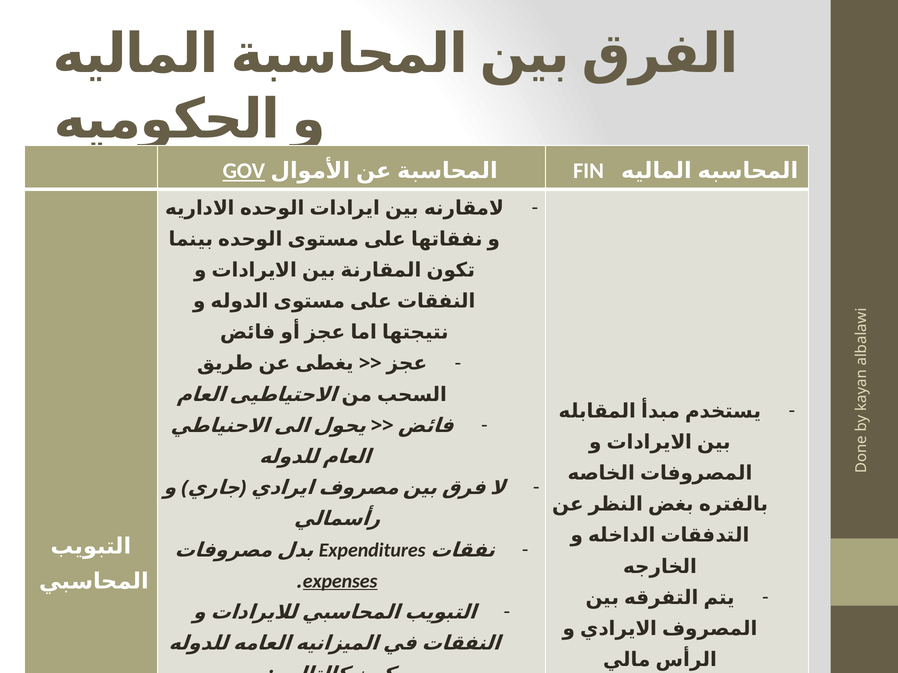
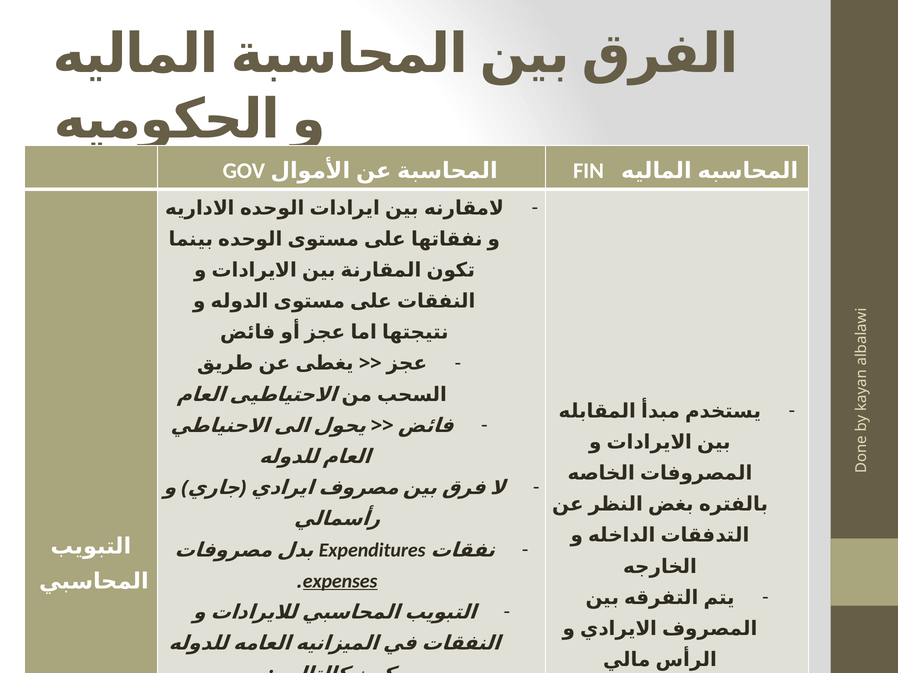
GOV underline: present -> none (244, 171)
